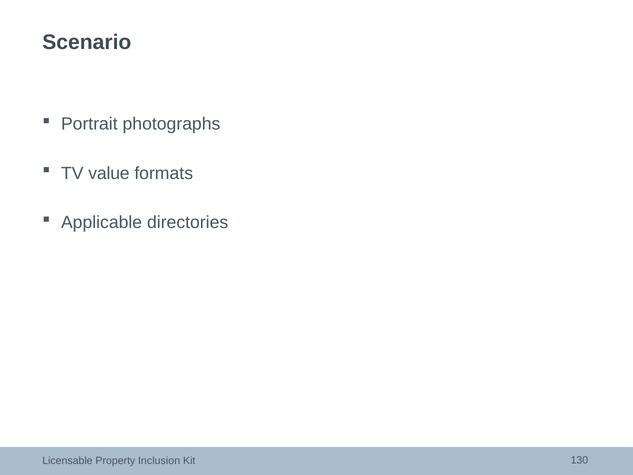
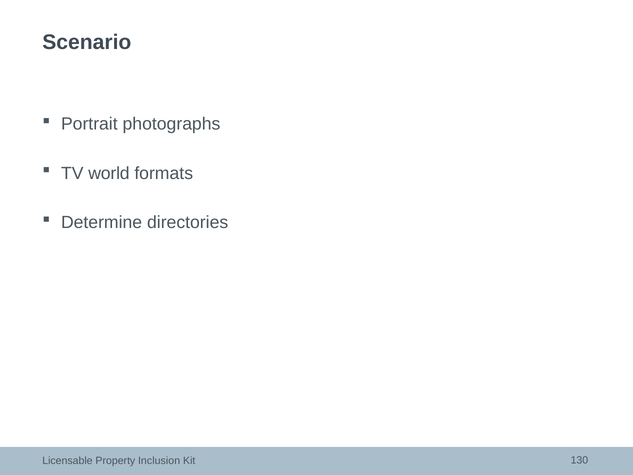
value: value -> world (109, 173)
Applicable: Applicable -> Determine (102, 222)
